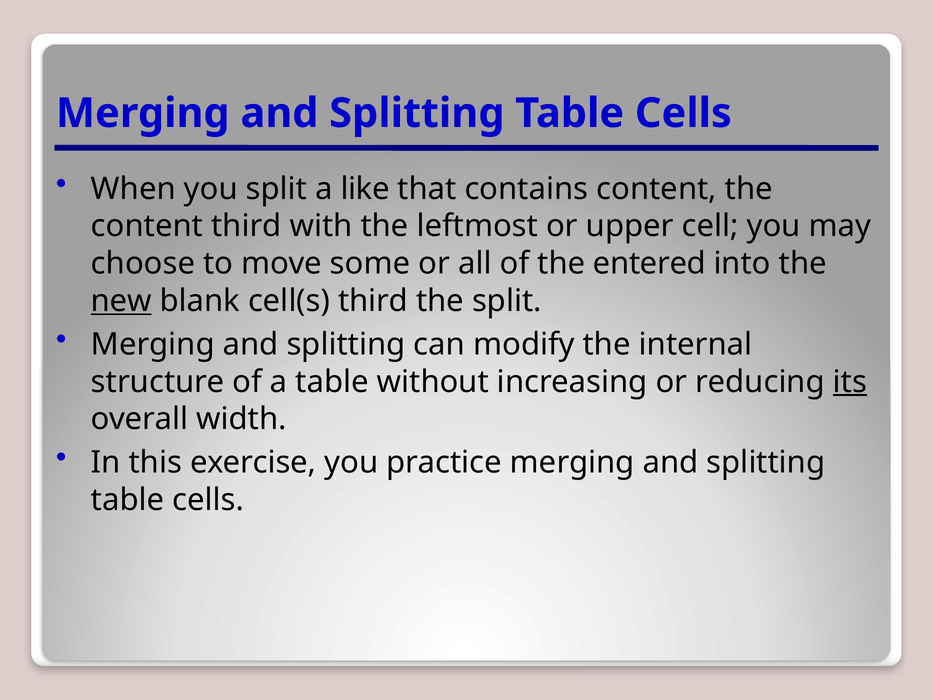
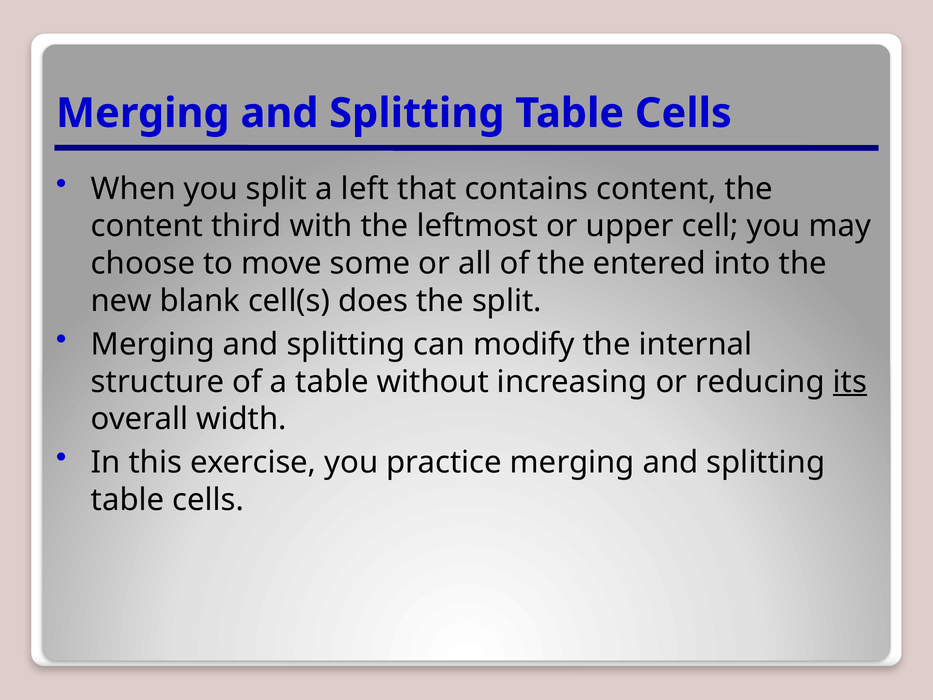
like: like -> left (365, 189)
new underline: present -> none (121, 301)
cell(s third: third -> does (373, 301)
